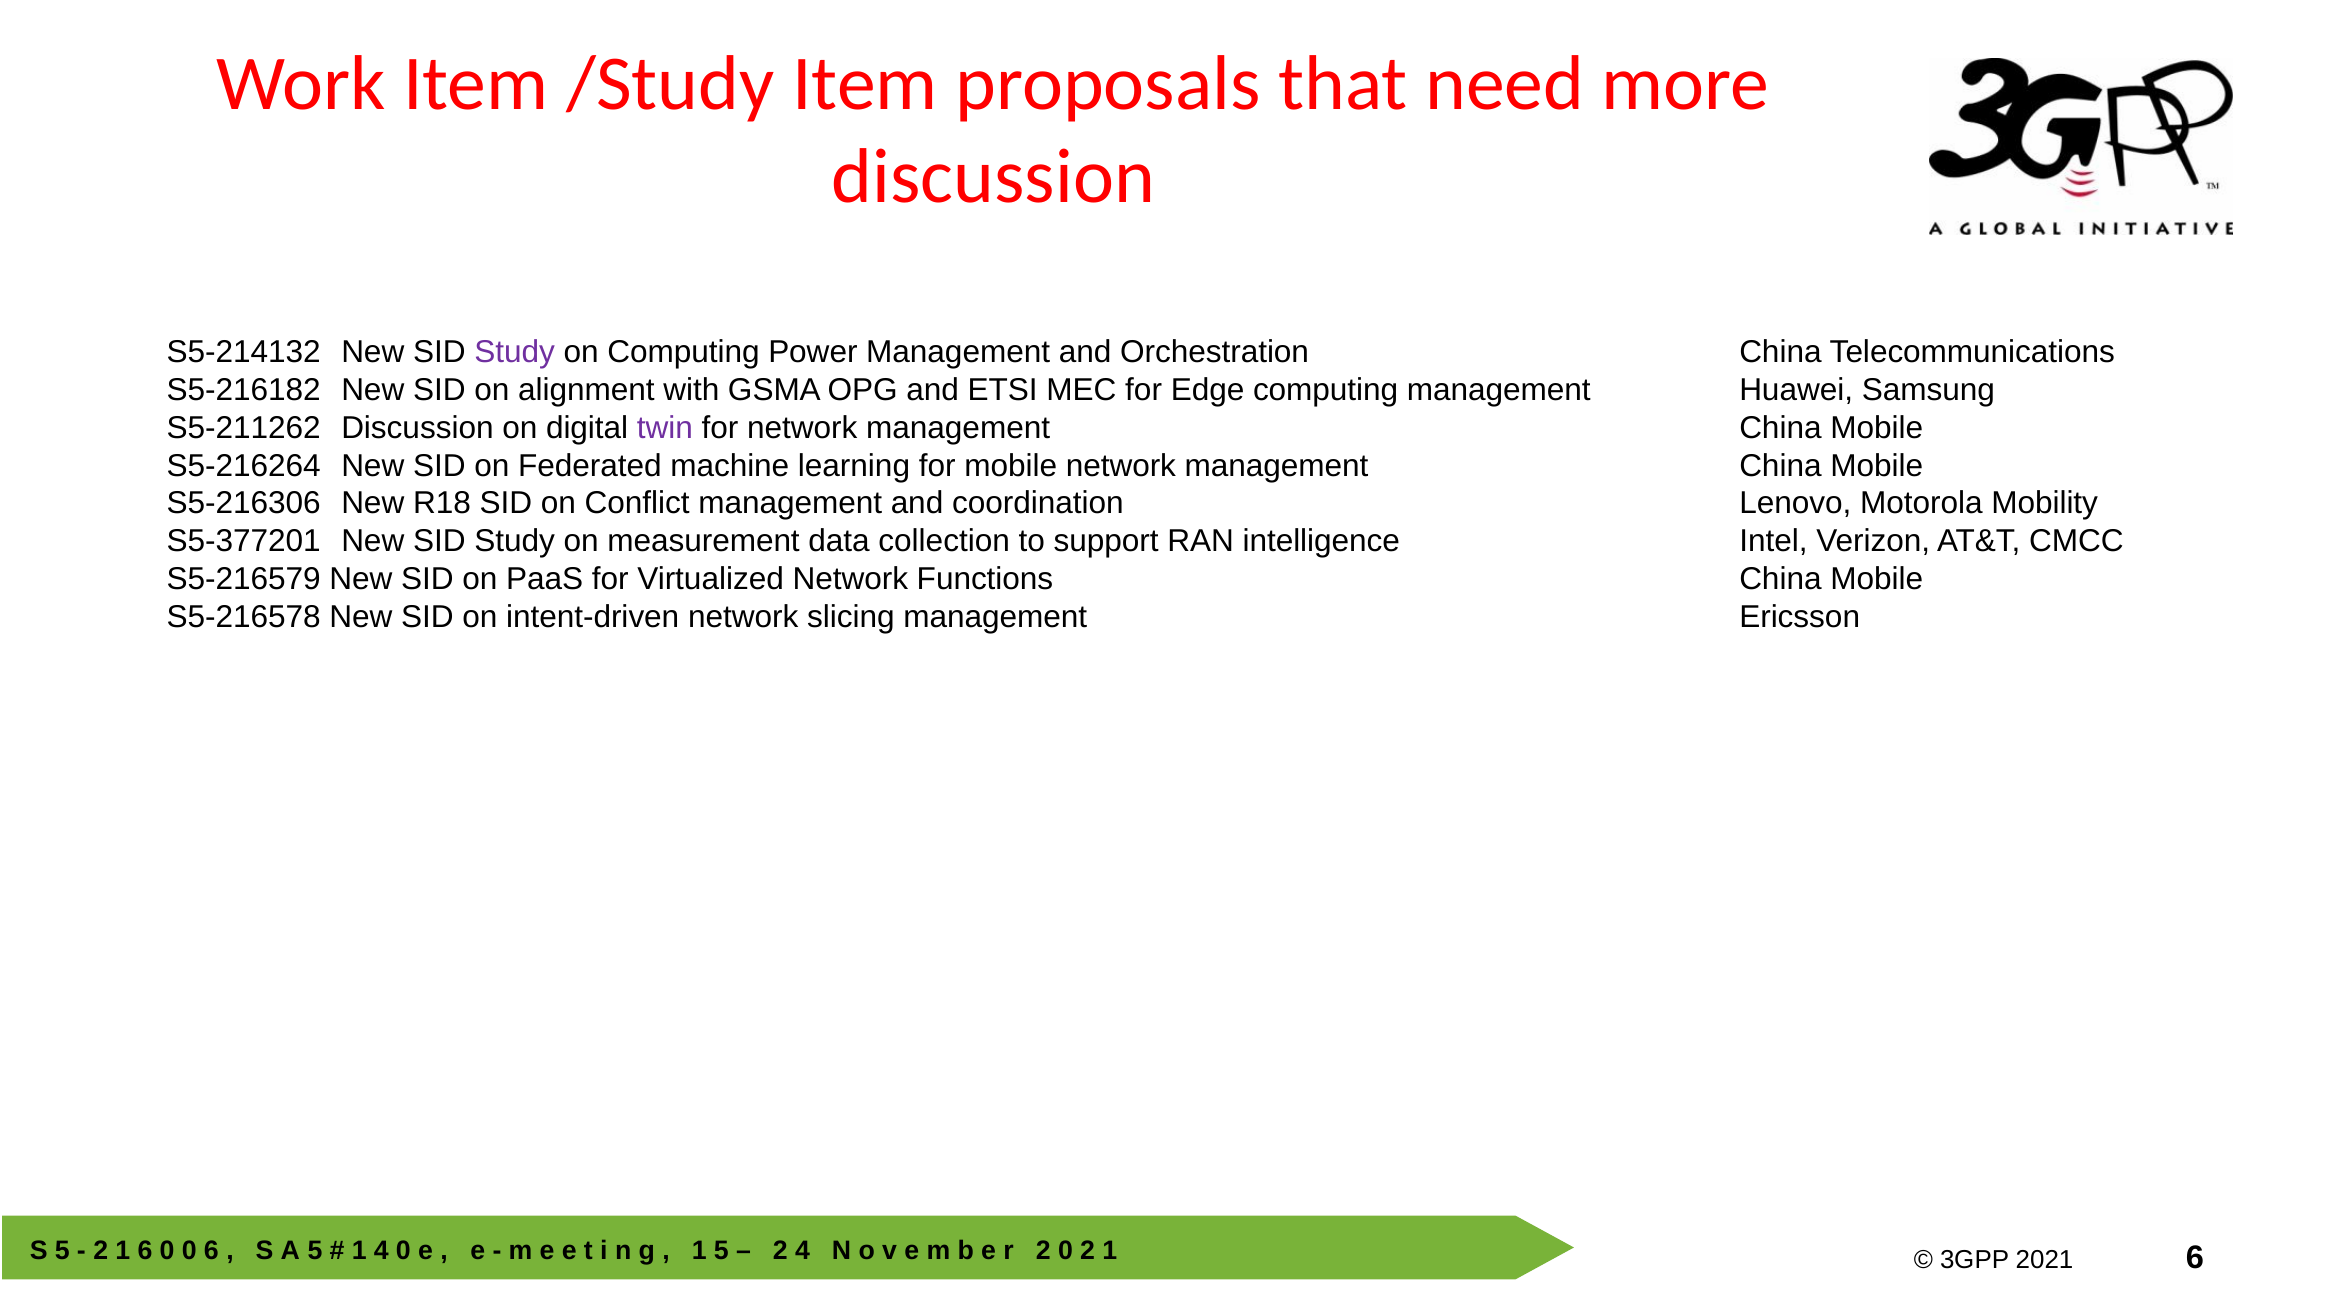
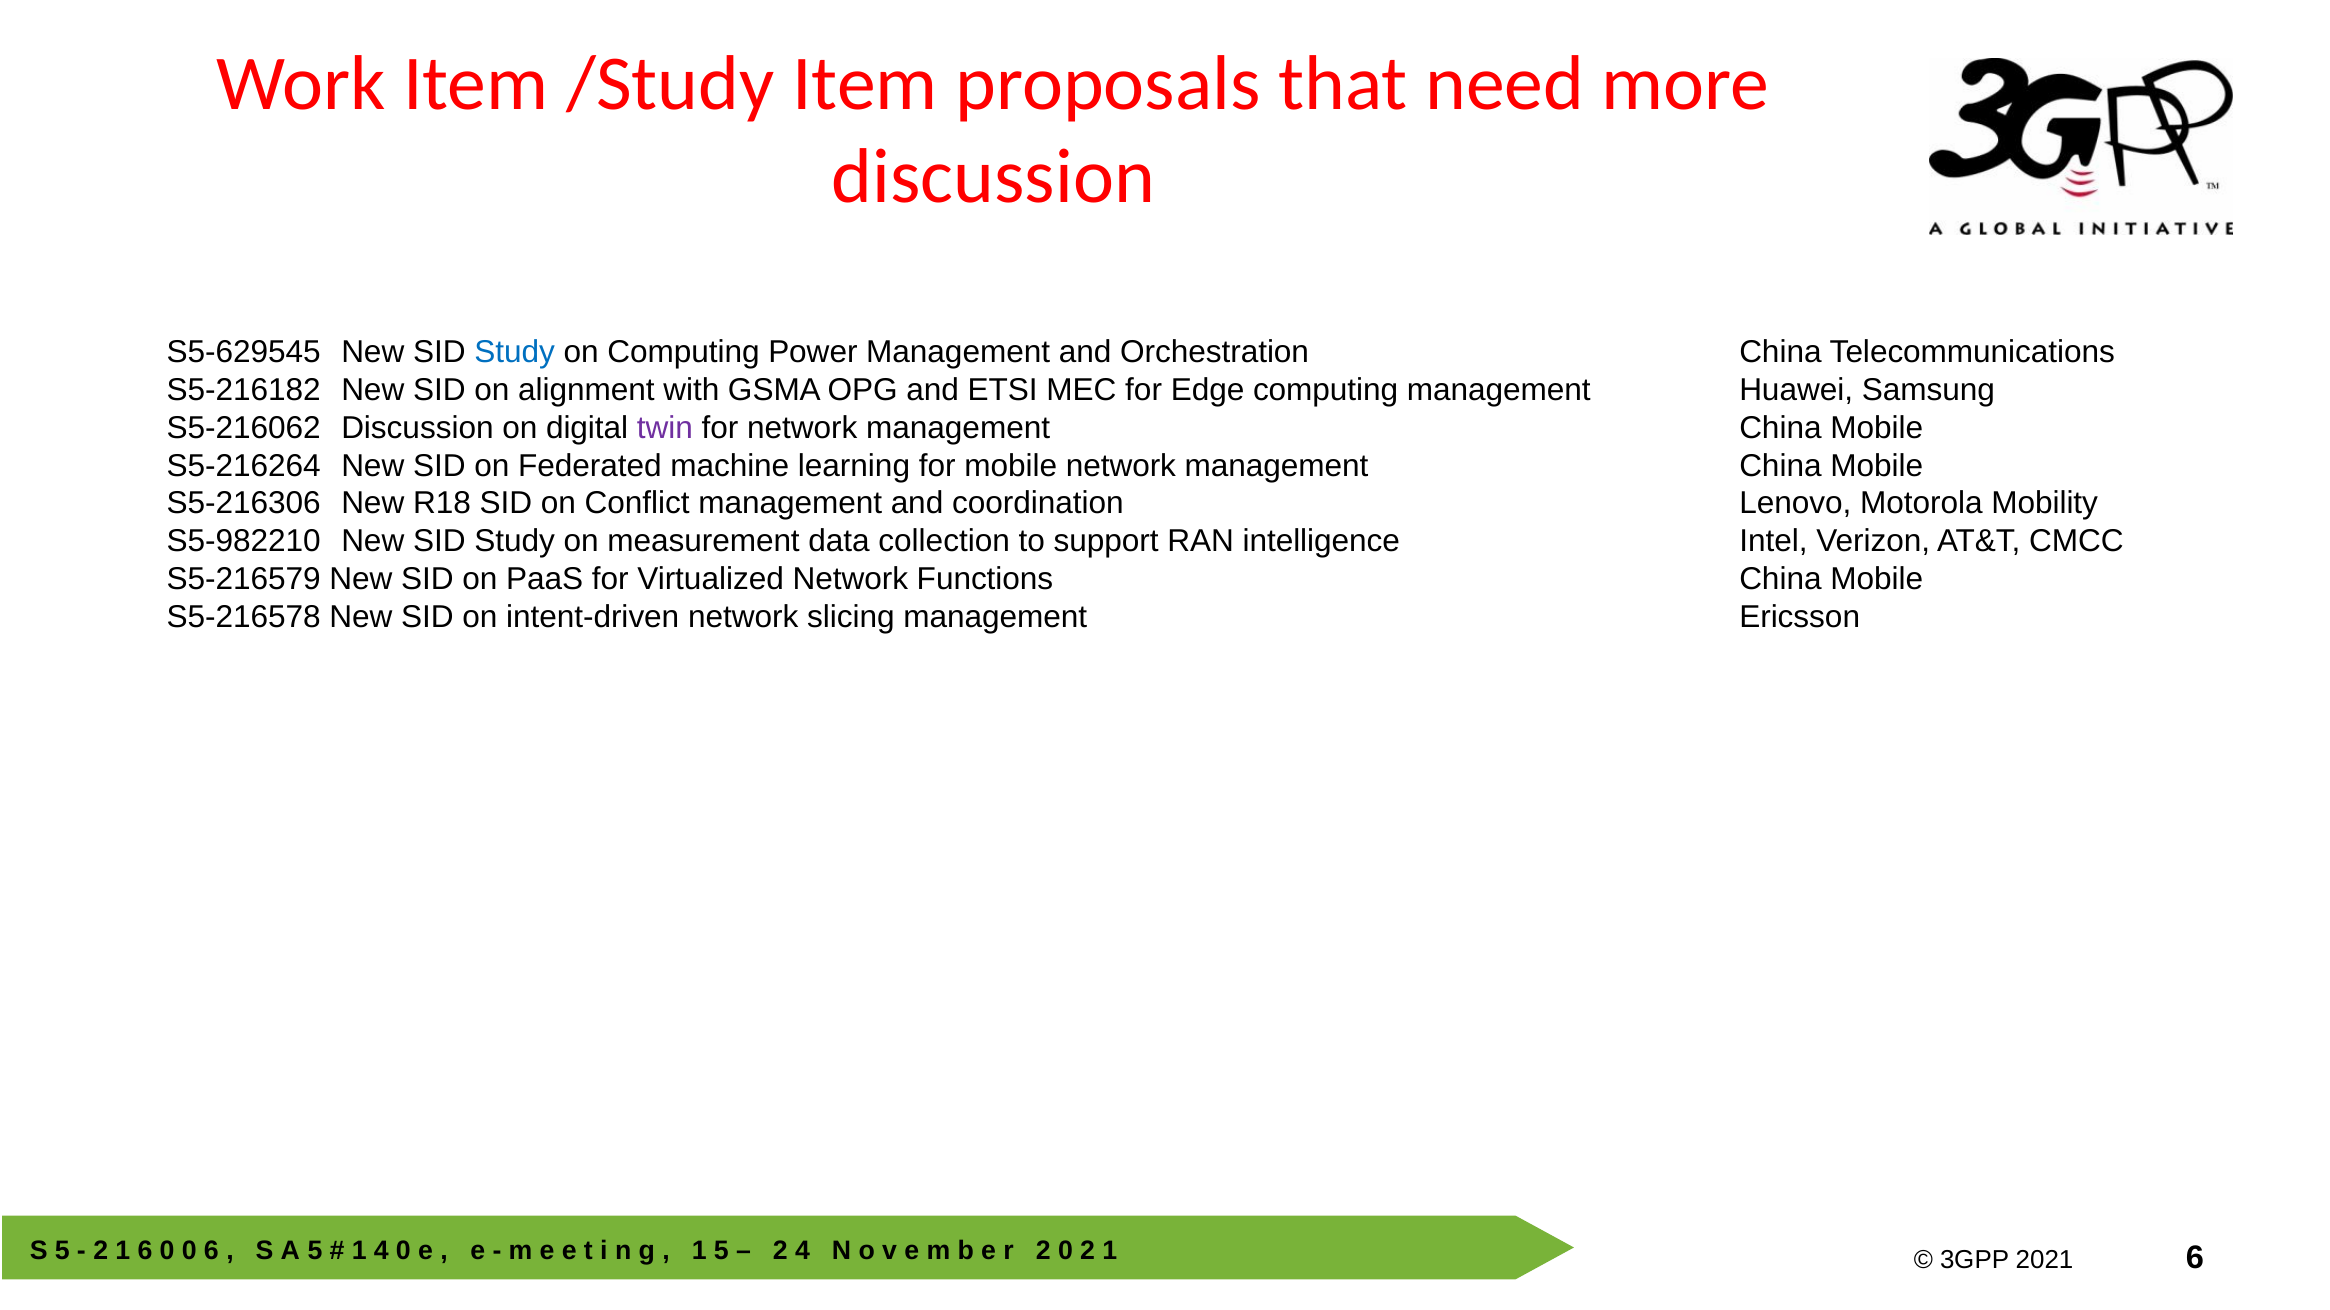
S5‑214132: S5‑214132 -> S5‑629545 (244, 352)
Study colour: purple -> blue (515, 352)
S5‑211262: S5‑211262 -> S5‑216062 (244, 428)
S5‑377201: S5‑377201 -> S5‑982210 (244, 542)
